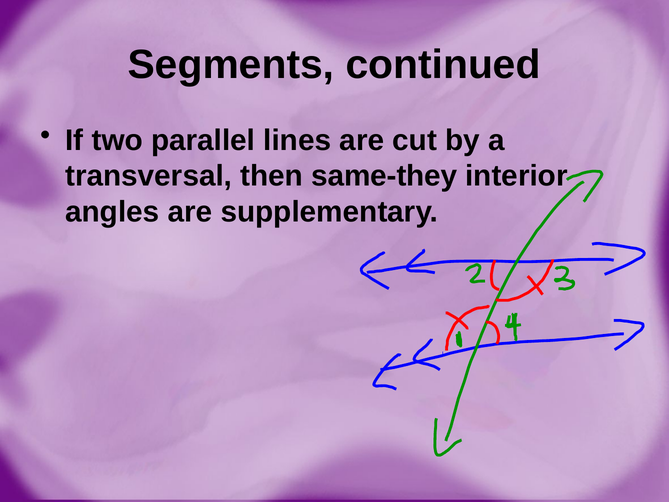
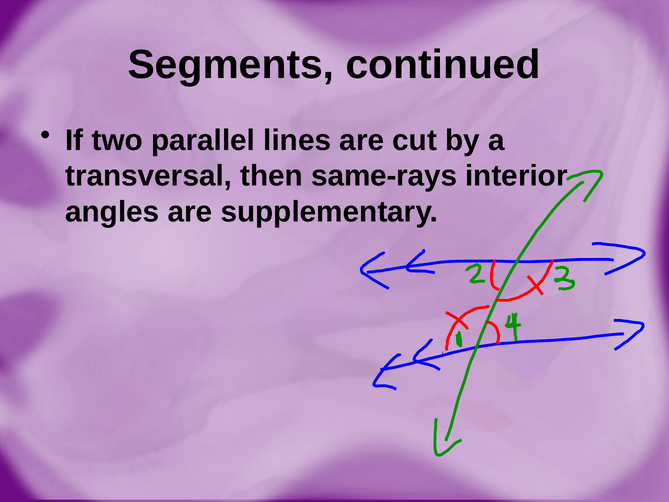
same-they: same-they -> same-rays (384, 176)
